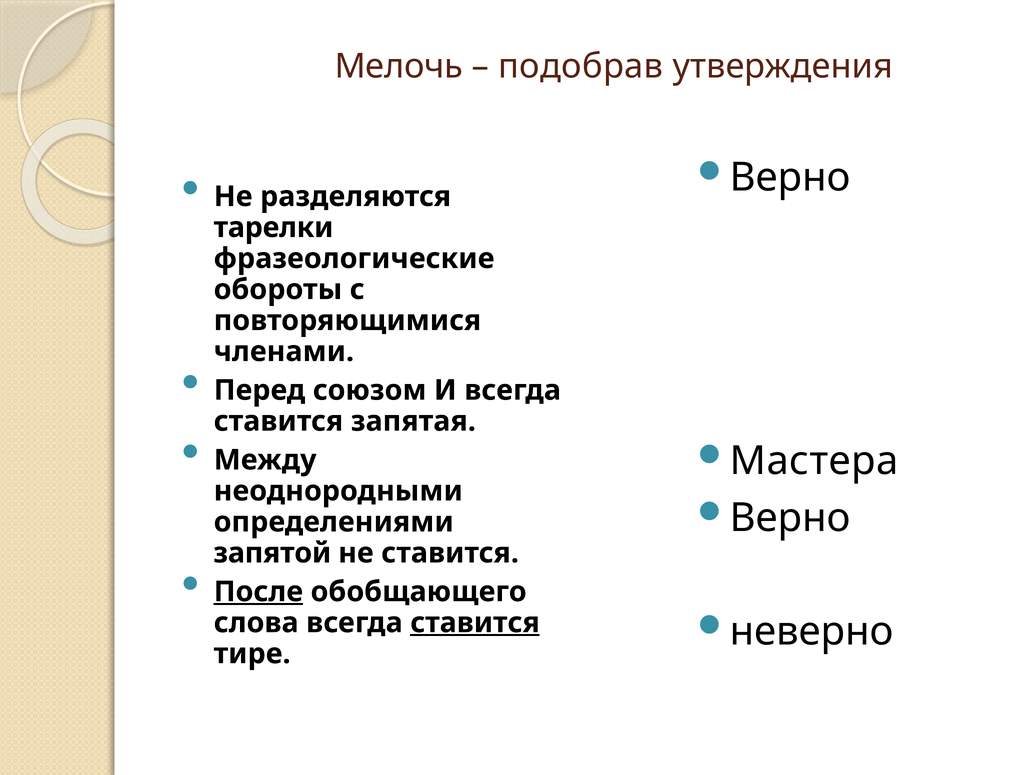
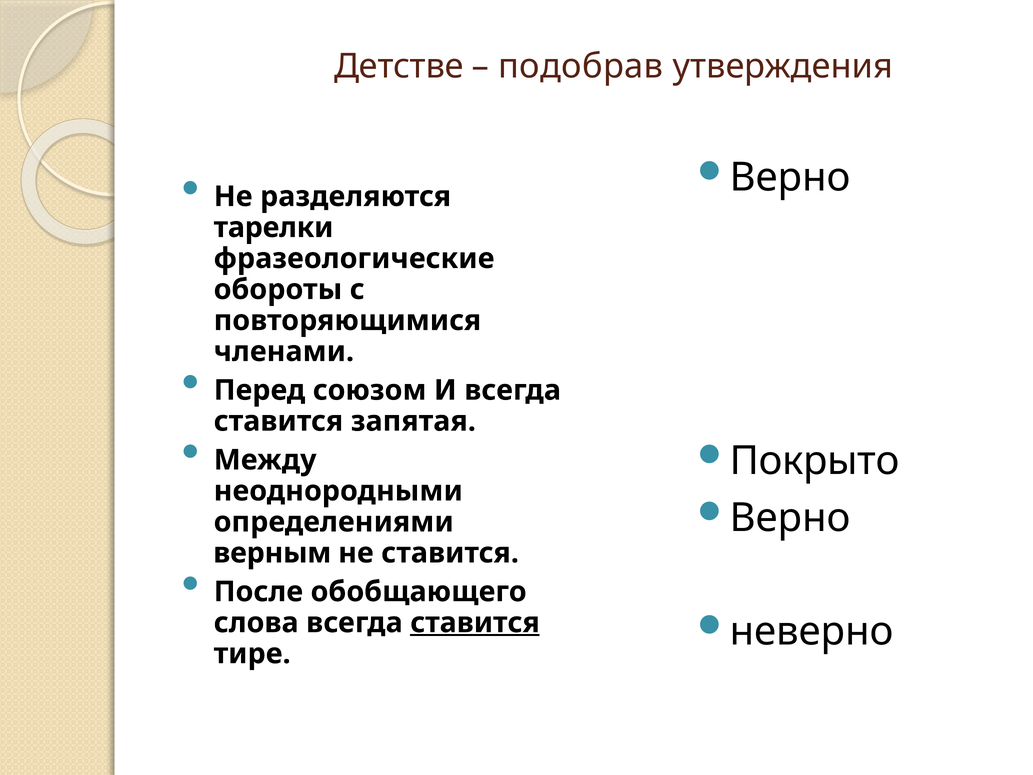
Мелочь: Мелочь -> Детстве (399, 66)
Мастера: Мастера -> Покрыто (814, 461)
запятой: запятой -> верным (272, 553)
После underline: present -> none (258, 592)
